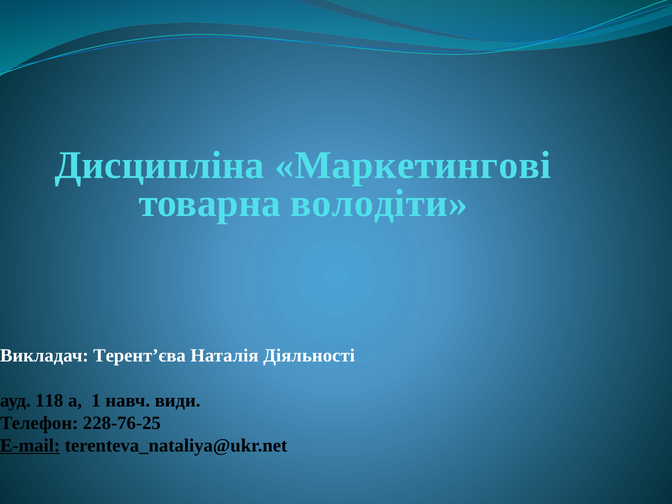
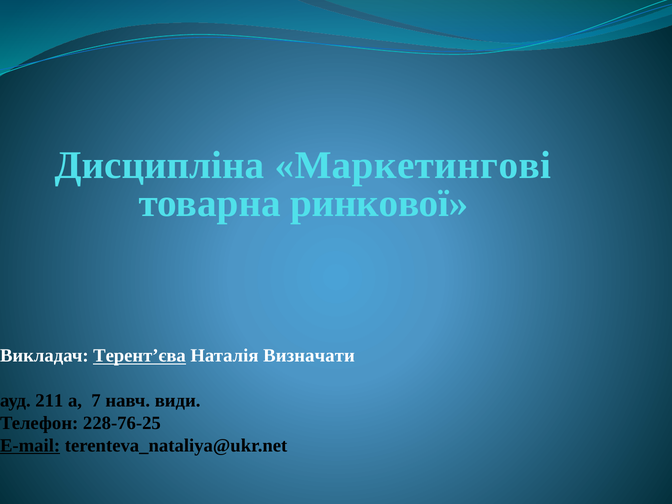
володіти: володіти -> ринкової (379, 203)
Терент’єва underline: none -> present (140, 356)
Діяльності: Діяльності -> Визначати (309, 356)
118: 118 -> 211 (49, 401)
1: 1 -> 7 (96, 401)
